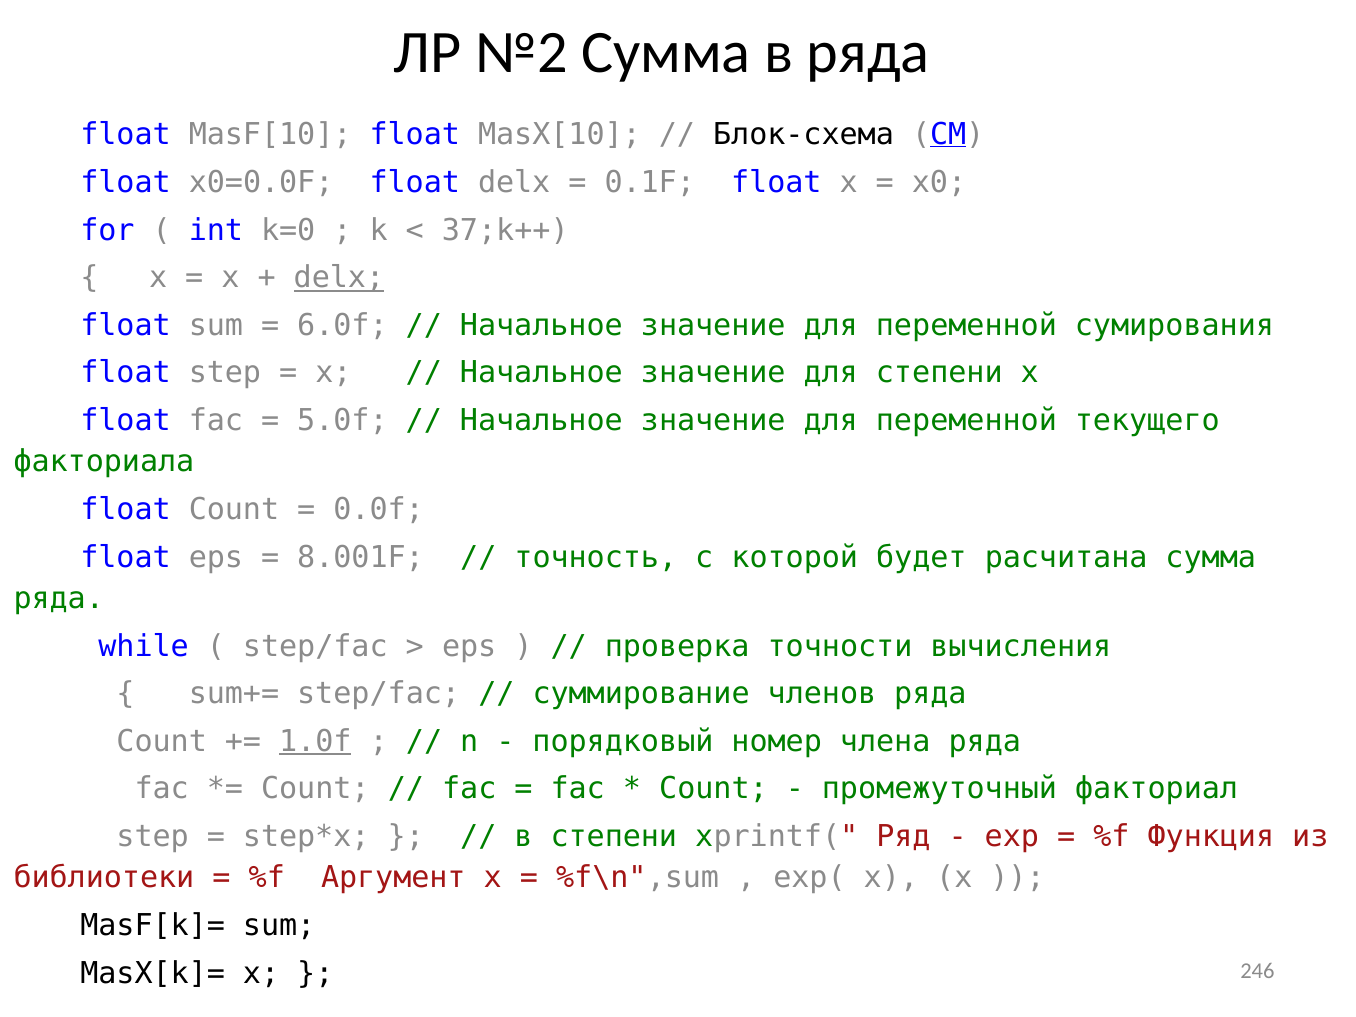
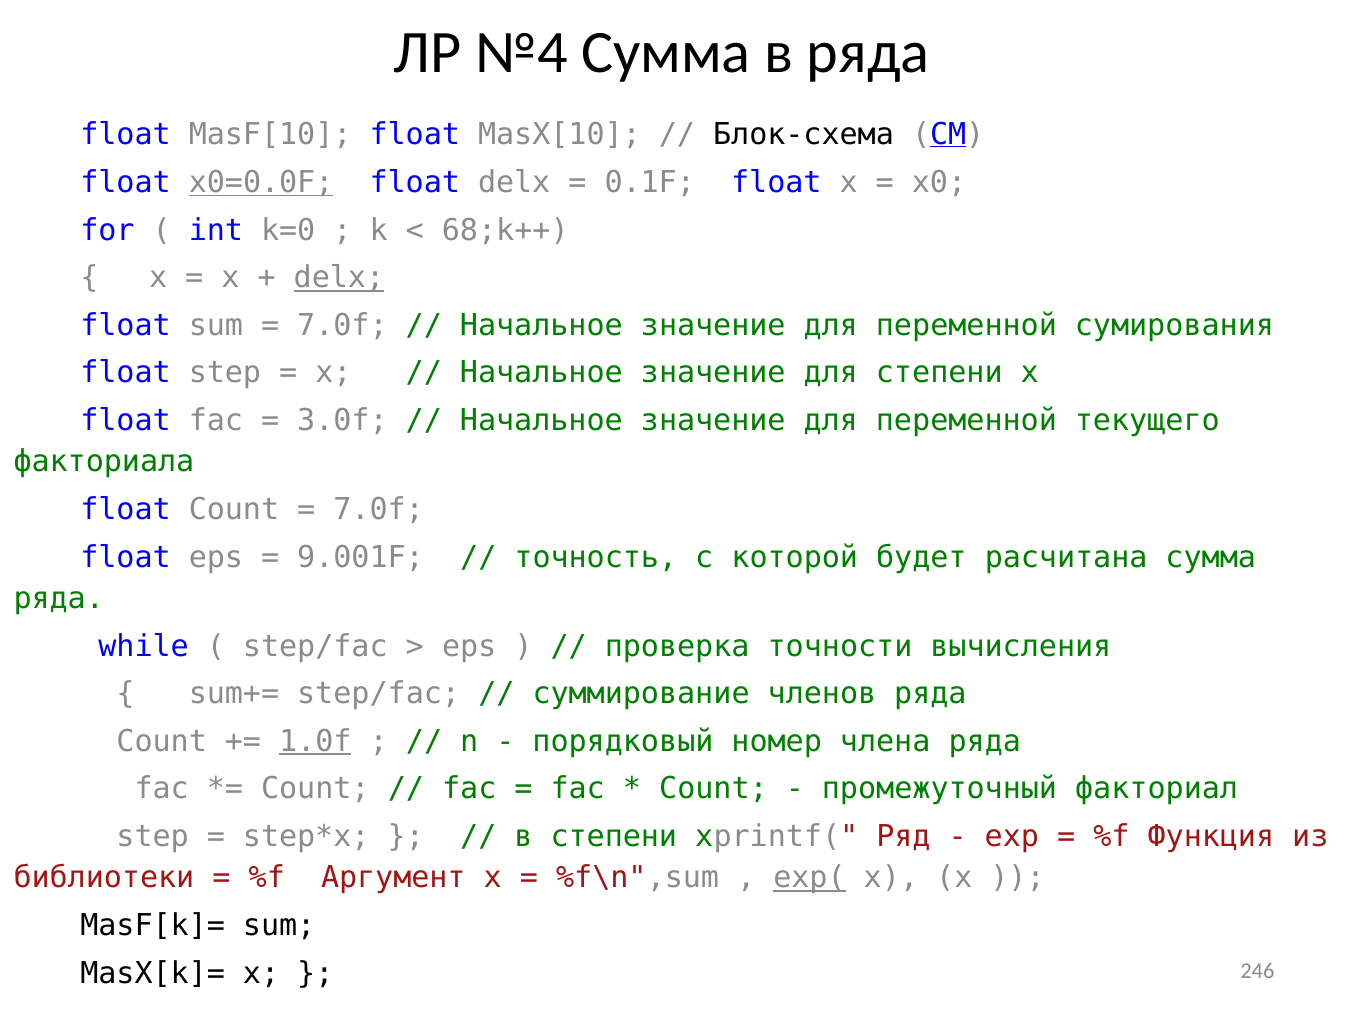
№2: №2 -> №4 (521, 52)
x0=0.0F underline: none -> present (261, 183)
37;k++: 37;k++ -> 68;k++ (505, 230)
6.0f: 6.0f -> 7.0f (342, 325)
5.0f: 5.0f -> 3.0f (342, 420)
0.0f: 0.0f -> 7.0f (379, 510)
8.001F: 8.001F -> 9.001F (361, 557)
exp( underline: none -> present (810, 878)
